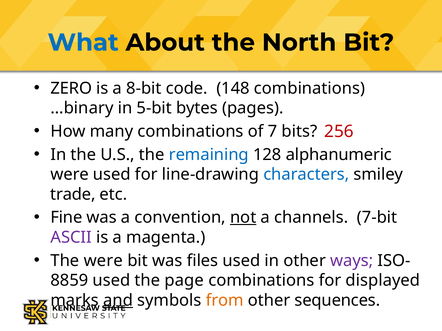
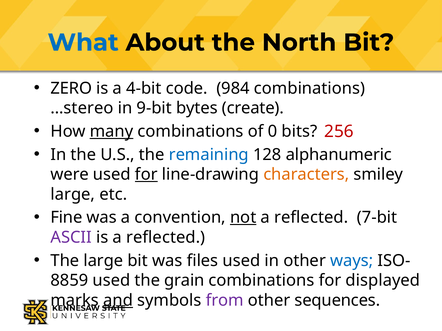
8-bit: 8-bit -> 4-bit (144, 88)
148: 148 -> 984 (233, 88)
…binary: …binary -> …stereo (82, 108)
5-bit: 5-bit -> 9-bit (154, 108)
pages: pages -> create (253, 108)
many underline: none -> present (111, 132)
7: 7 -> 0 (273, 132)
for underline: none -> present (146, 175)
characters colour: blue -> orange (306, 175)
trade: trade -> large (73, 195)
channels: channels -> reflected (311, 218)
is a magenta: magenta -> reflected (166, 238)
The were: were -> large (103, 261)
ways colour: purple -> blue (352, 261)
page: page -> grain (184, 281)
from colour: orange -> purple (225, 301)
